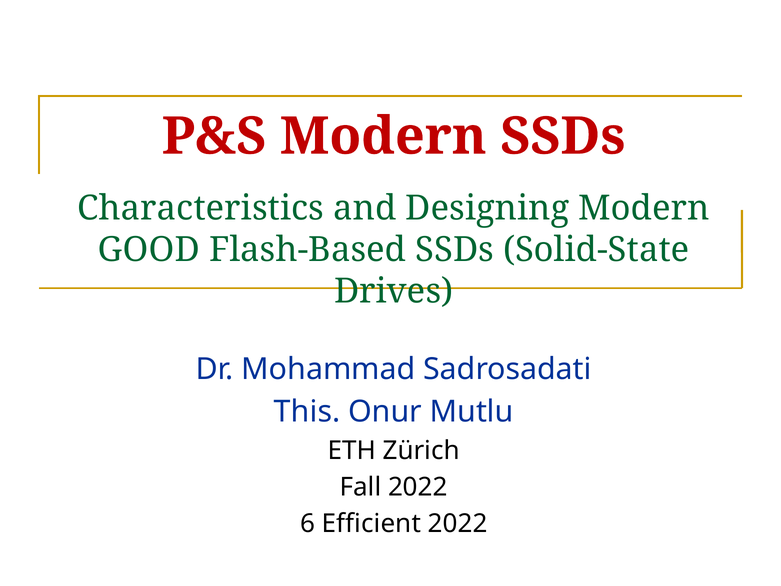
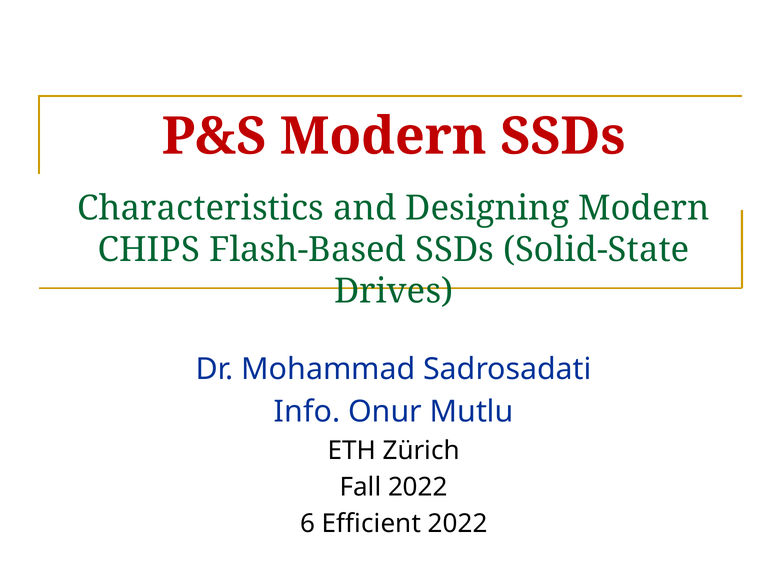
GOOD: GOOD -> CHIPS (149, 250)
This: This -> Info (307, 412)
